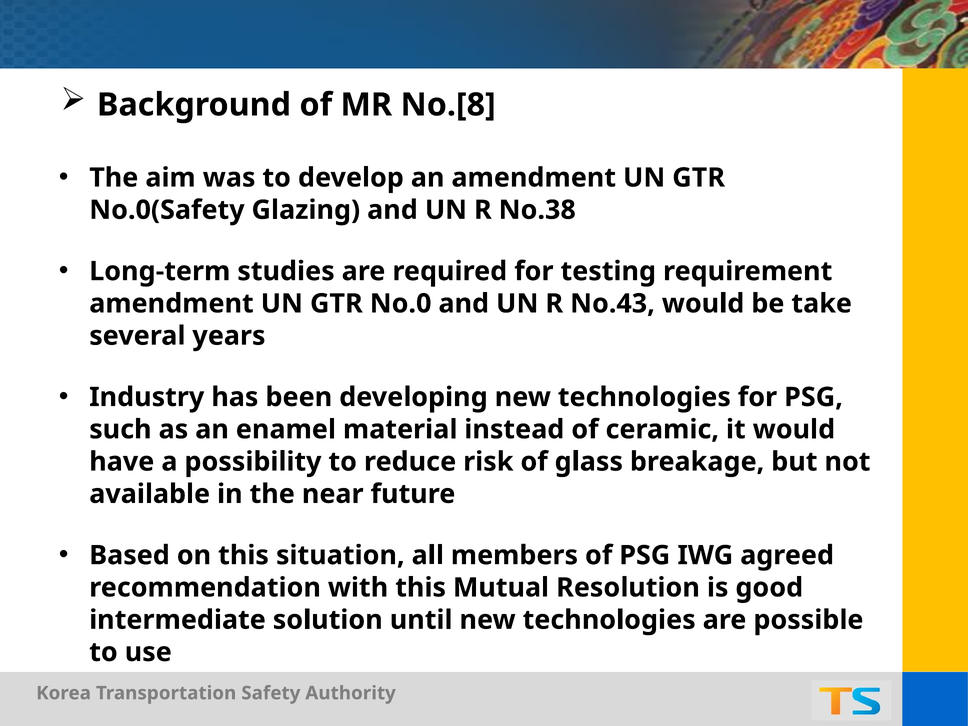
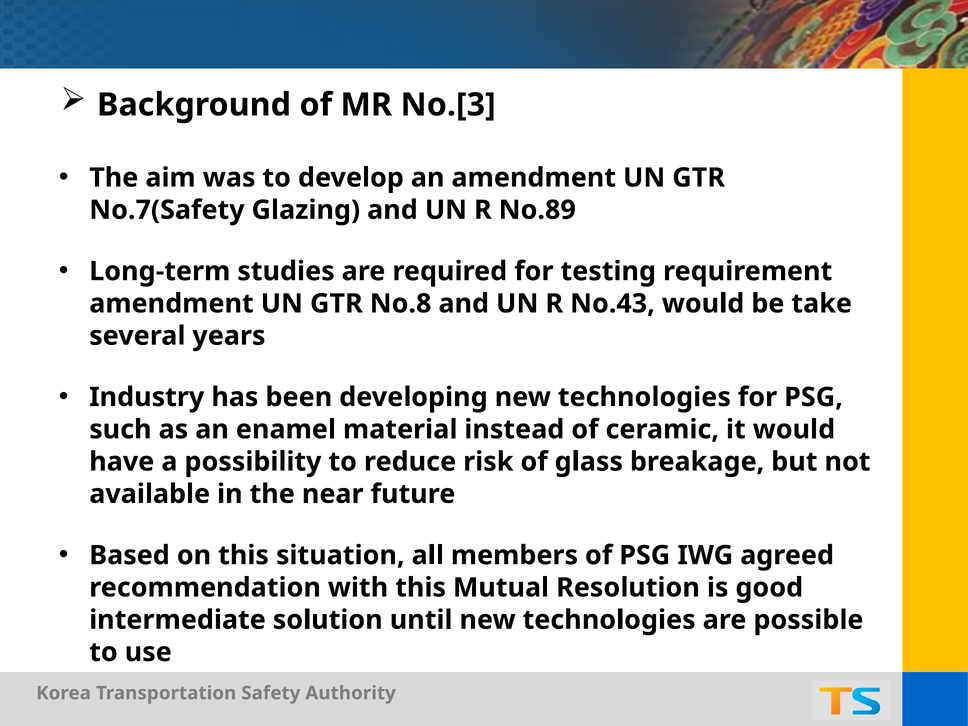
No.[8: No.[8 -> No.[3 (448, 105)
No.0(Safety: No.0(Safety -> No.7(Safety (167, 210)
No.38: No.38 -> No.89 (537, 210)
No.0: No.0 -> No.8 (401, 304)
